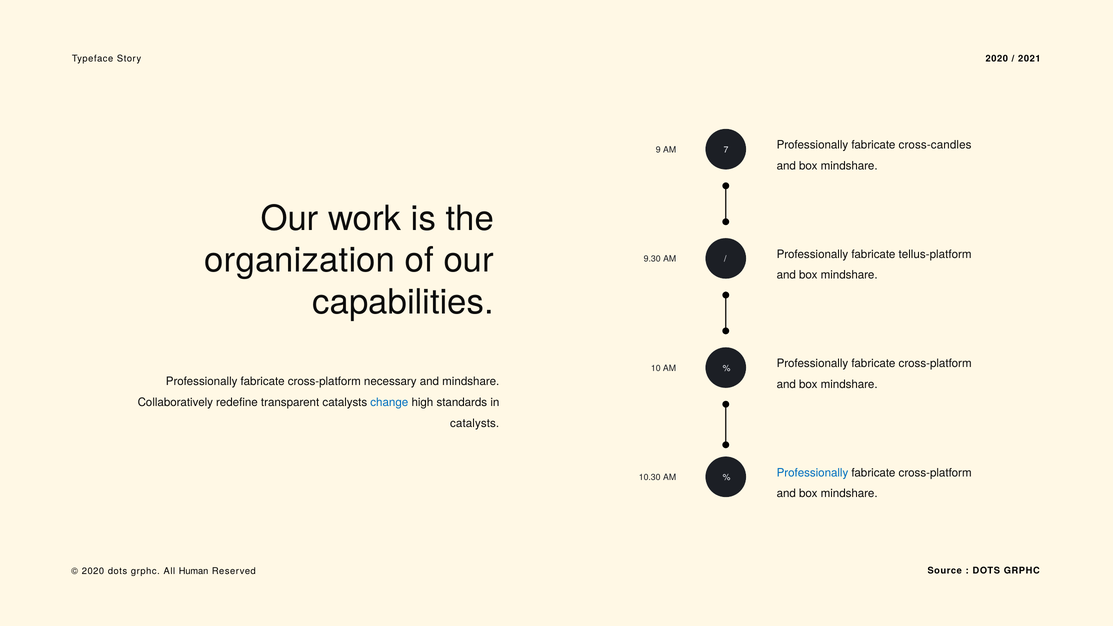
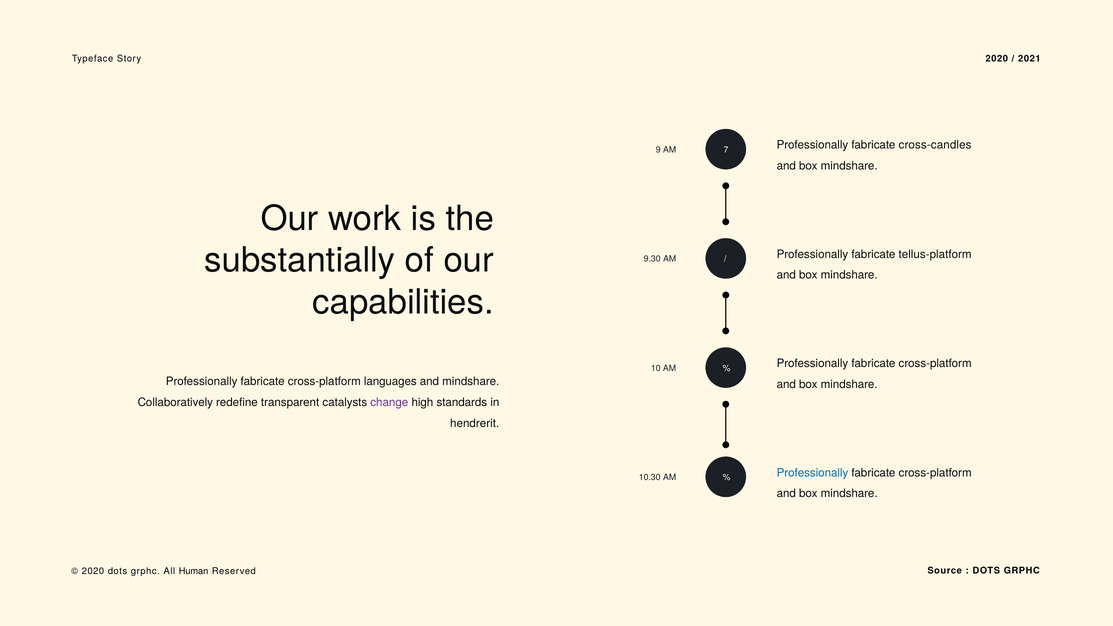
organization: organization -> substantially (300, 260)
necessary: necessary -> languages (390, 382)
change colour: blue -> purple (389, 403)
catalysts: catalysts -> hendrerit (475, 423)
